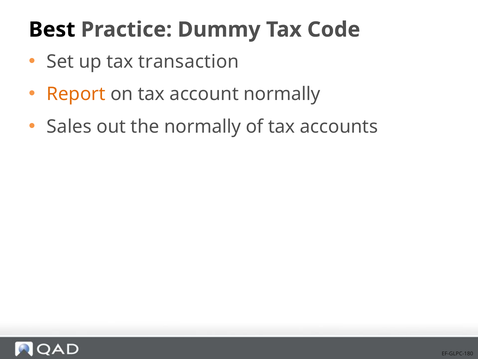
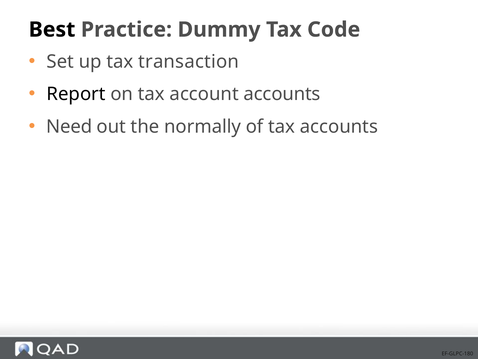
Report colour: orange -> black (76, 94)
account normally: normally -> accounts (282, 94)
Sales: Sales -> Need (69, 127)
